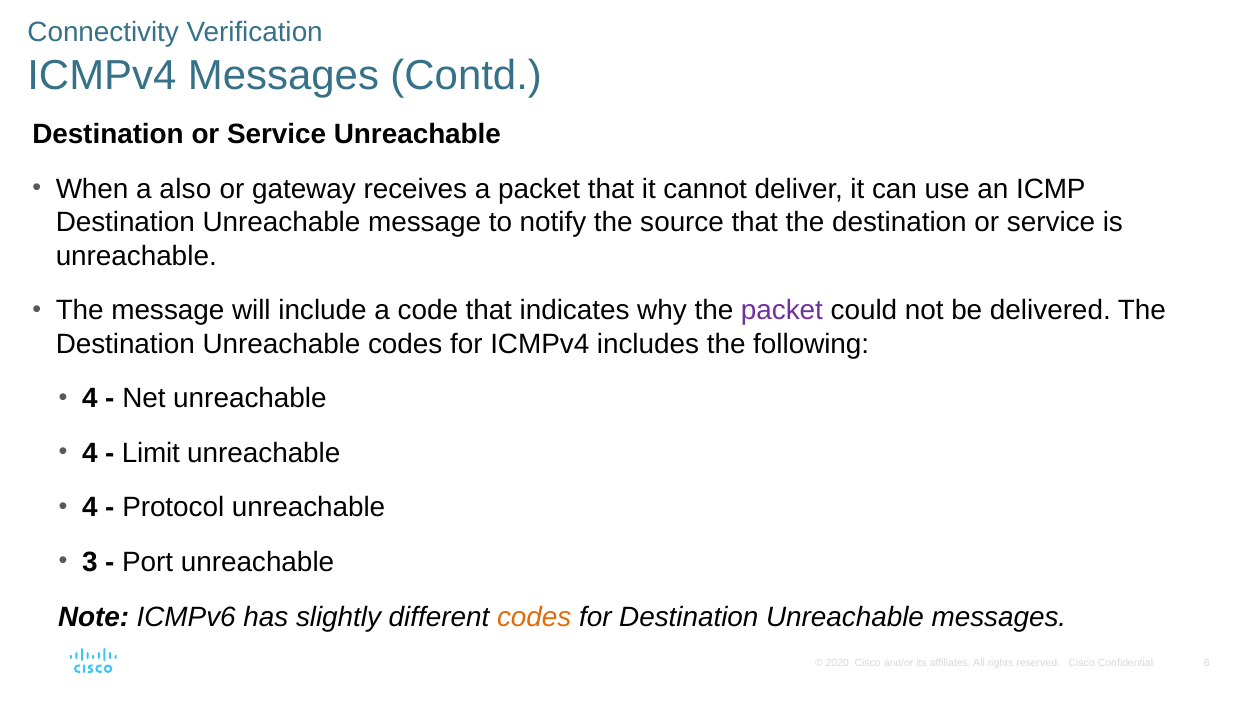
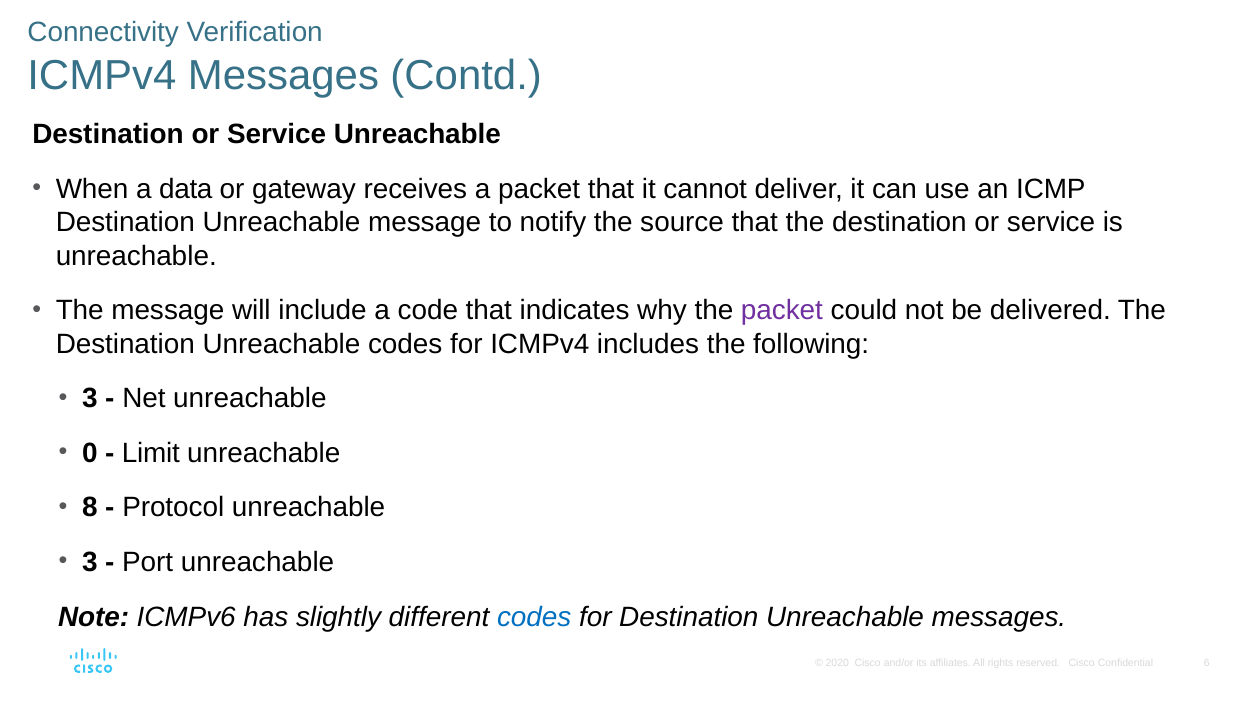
also: also -> data (186, 189)
4: 4 -> 3 (90, 399)
4: 4 -> 0 (90, 453)
4: 4 -> 8 (90, 508)
codes colour: orange -> blue (534, 618)
